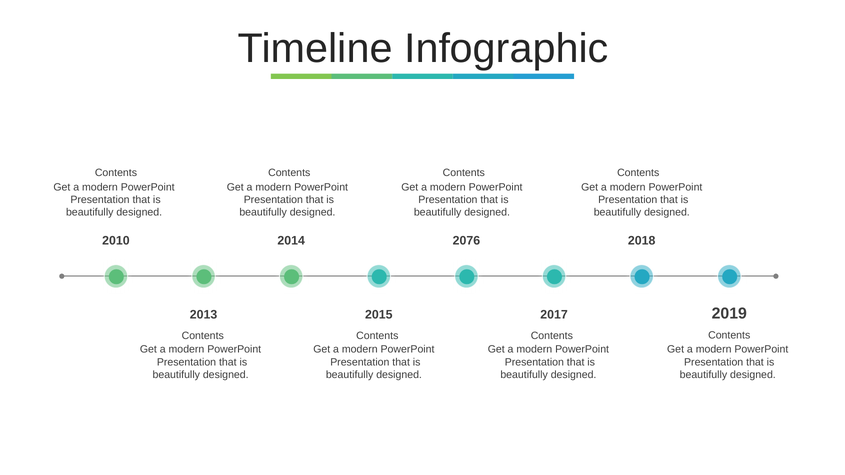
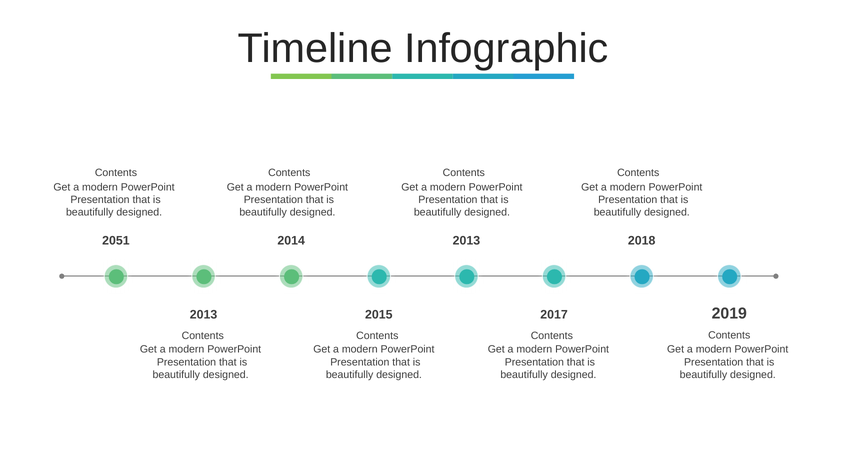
2010: 2010 -> 2051 (116, 241)
2076: 2076 -> 2013 (466, 241)
